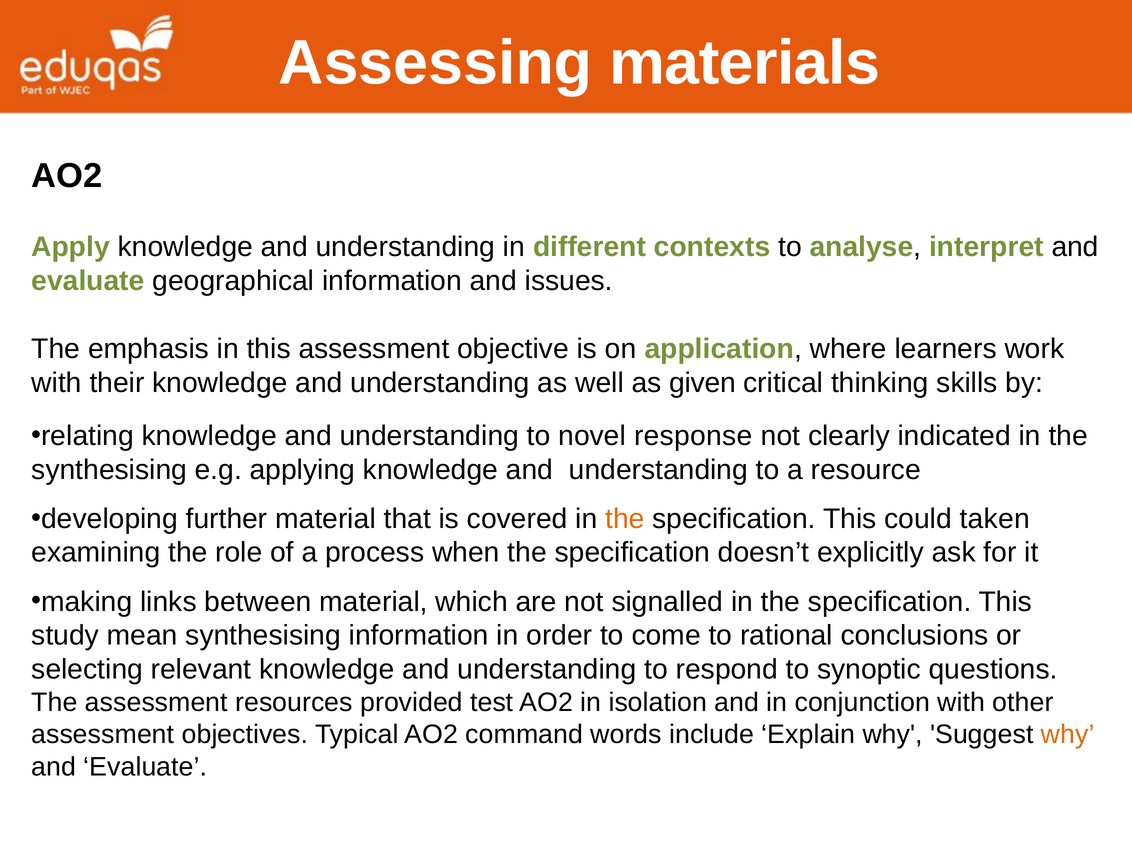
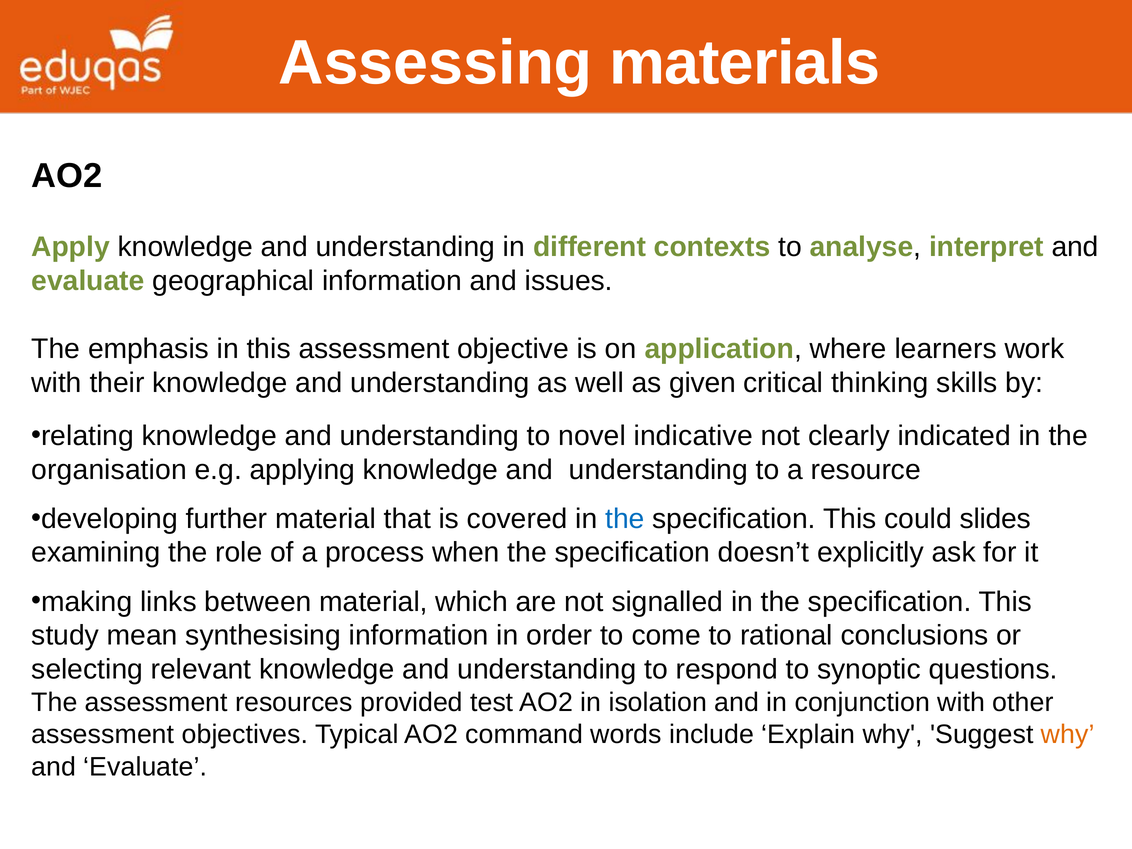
response: response -> indicative (693, 436)
synthesising: synthesising -> organisation (109, 470)
the colour: orange -> blue (625, 519)
taken: taken -> slides (995, 519)
